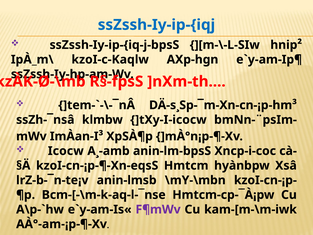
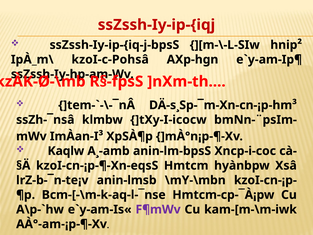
ssZssh-Iy-ip-{iqj colour: blue -> red (156, 25)
kzoI-c-Kaqlw: kzoI-c-Kaqlw -> kzoI-c-Pohsâ (110, 59)
Icocw: Icocw -> Kaqlw (66, 151)
